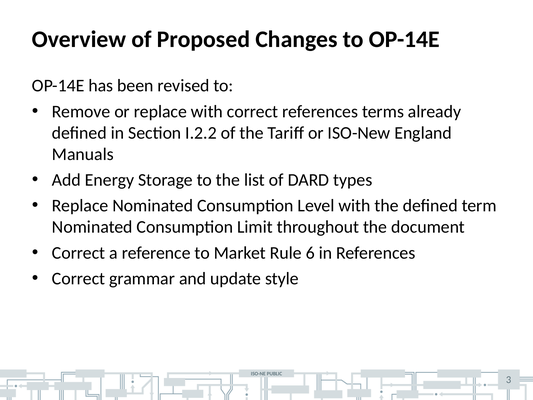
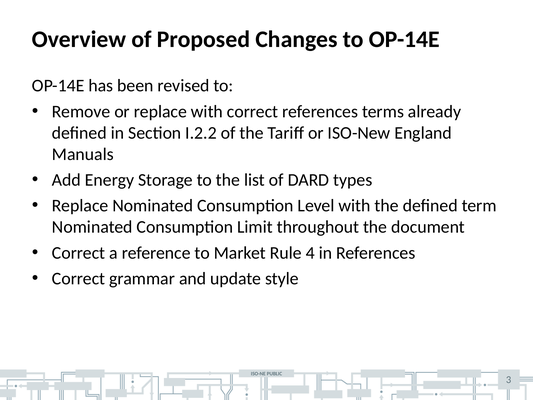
6: 6 -> 4 (310, 253)
